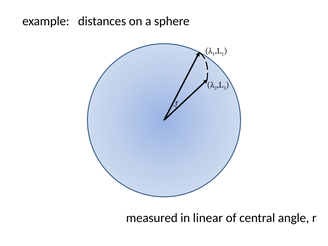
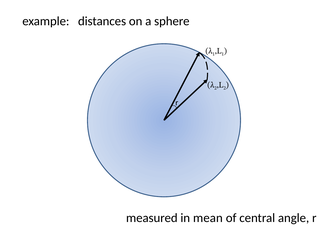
linear: linear -> mean (208, 218)
